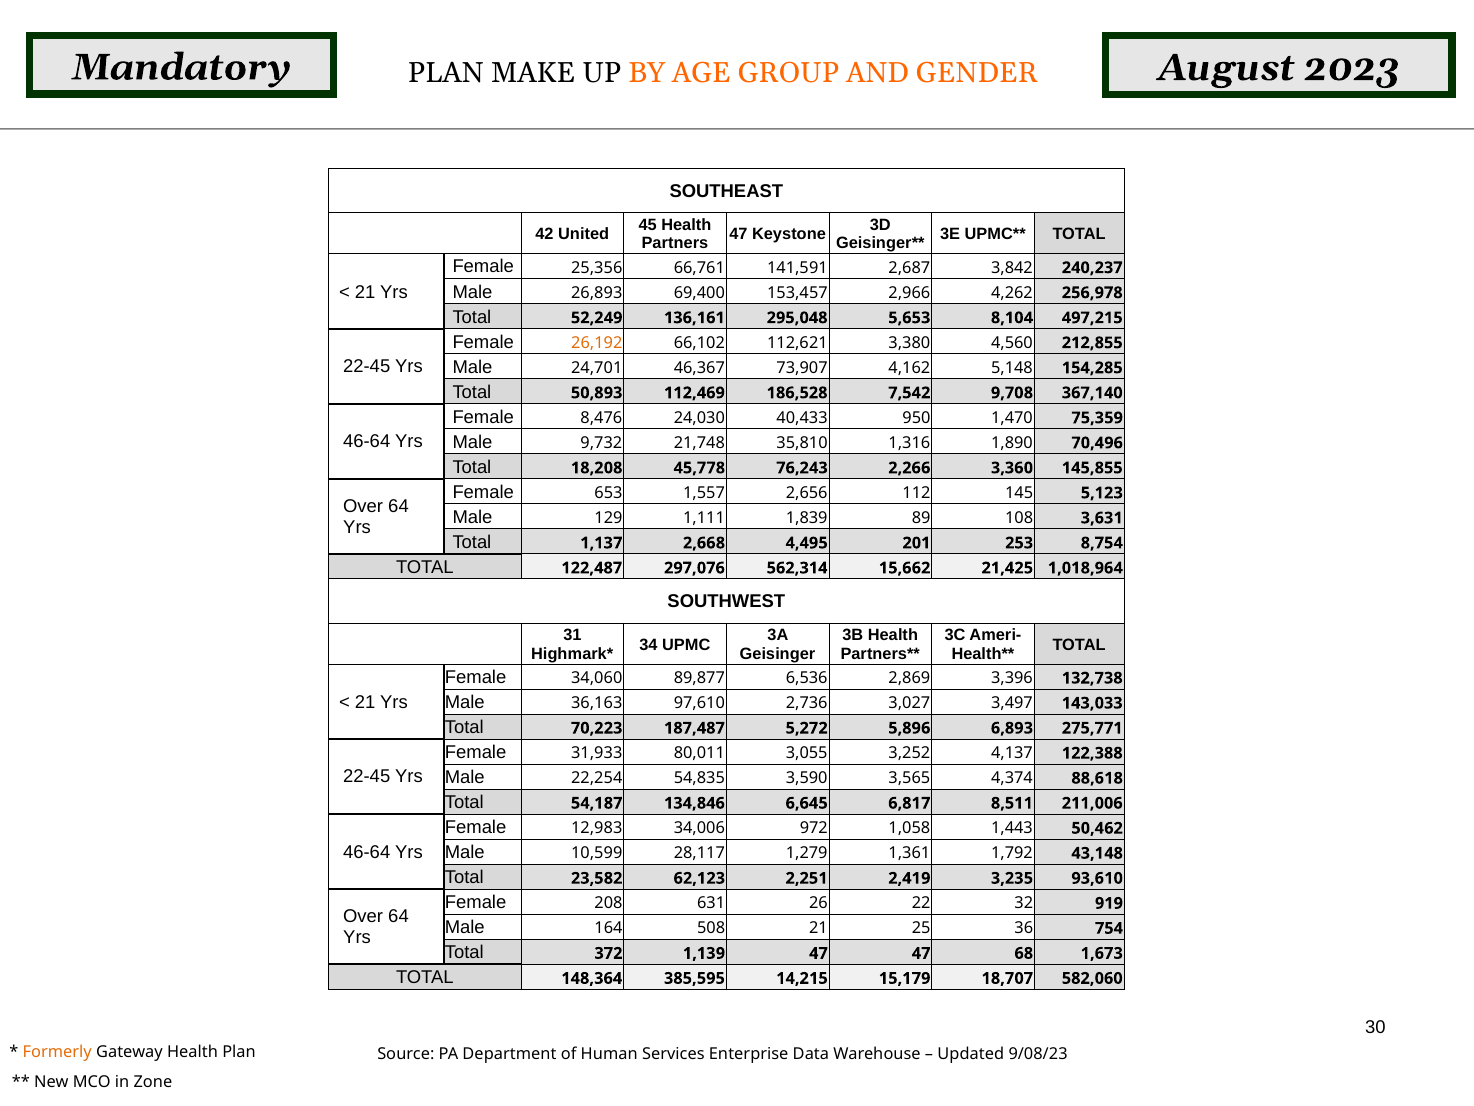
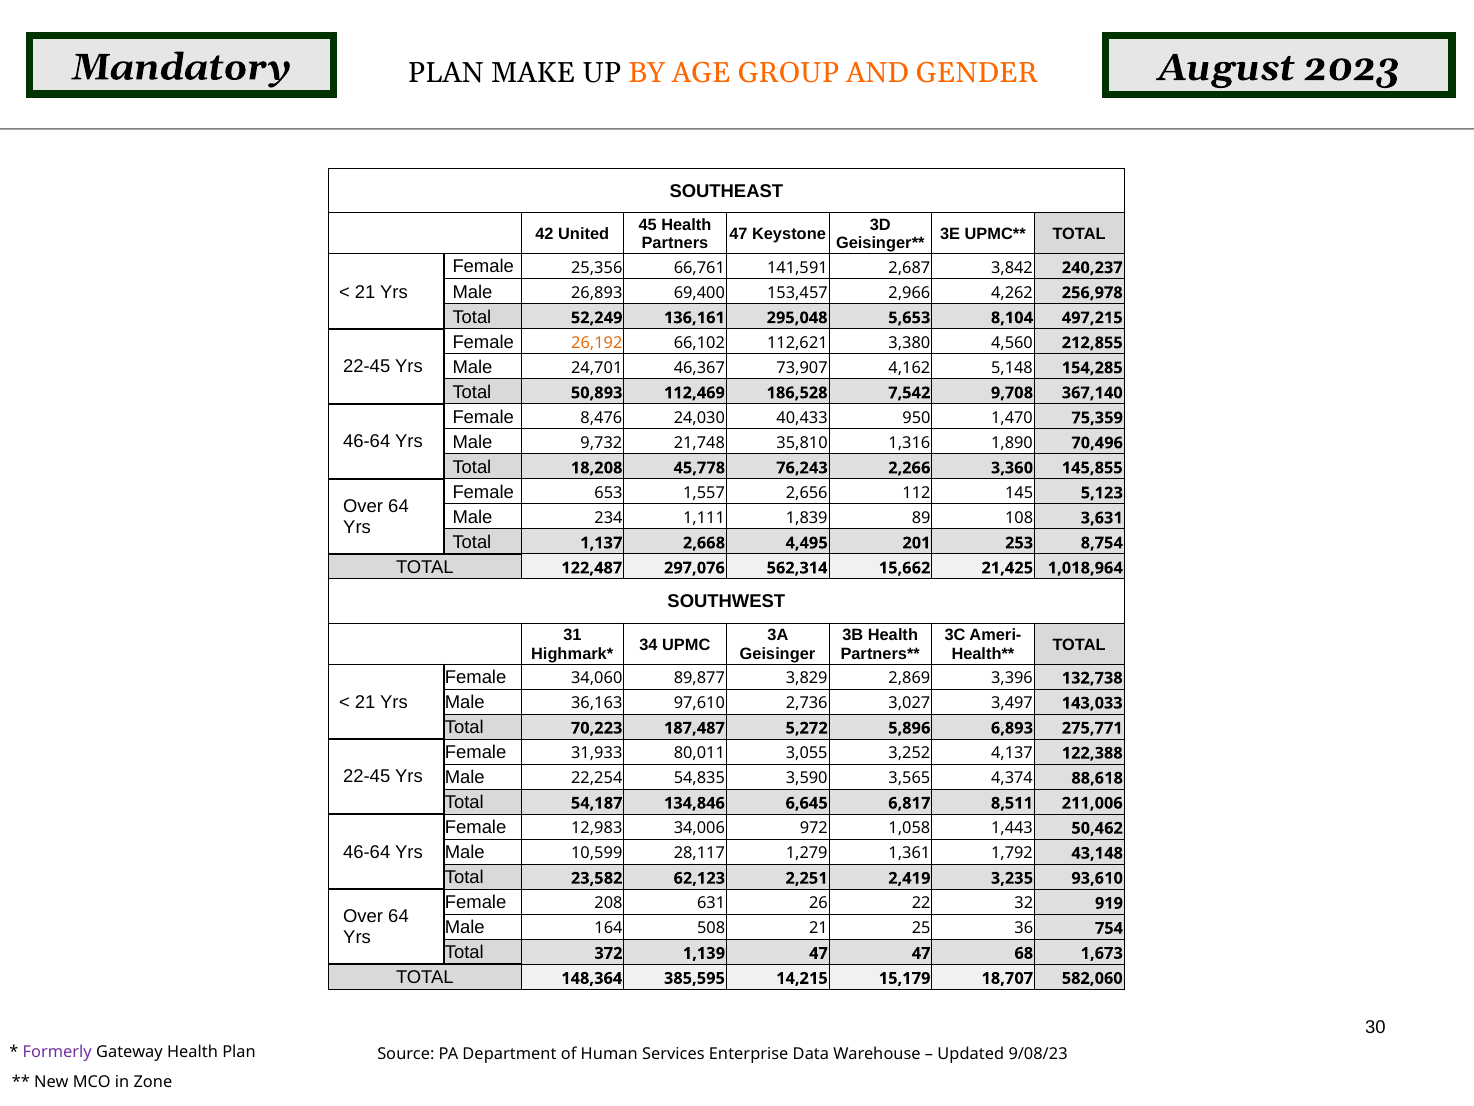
129: 129 -> 234 (608, 518)
6,536: 6,536 -> 3,829 (807, 678)
Formerly colour: orange -> purple (57, 1051)
